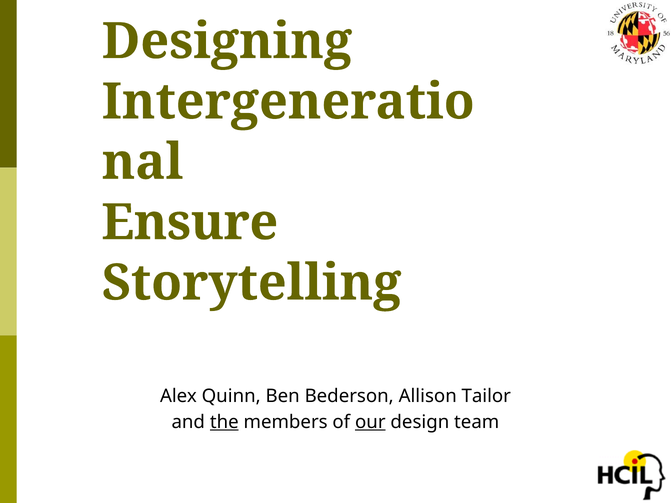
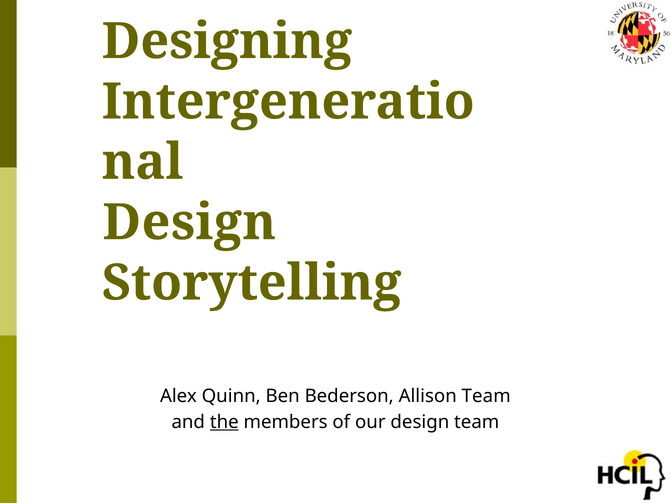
Ensure: Ensure -> Design (189, 223)
Allison Tailor: Tailor -> Team (486, 396)
our underline: present -> none (370, 422)
